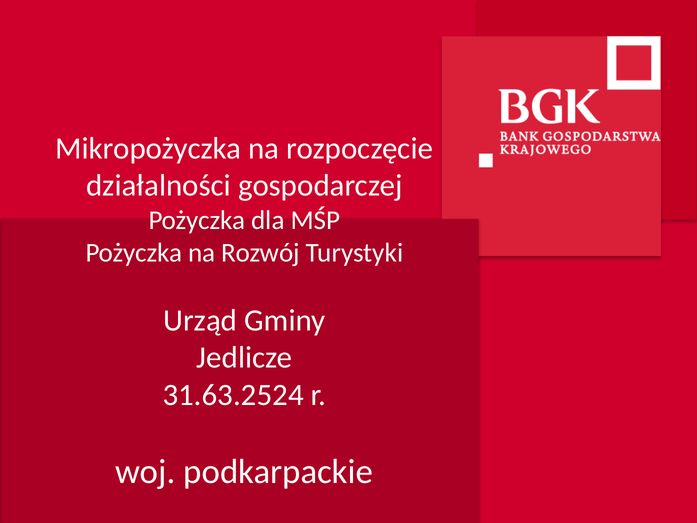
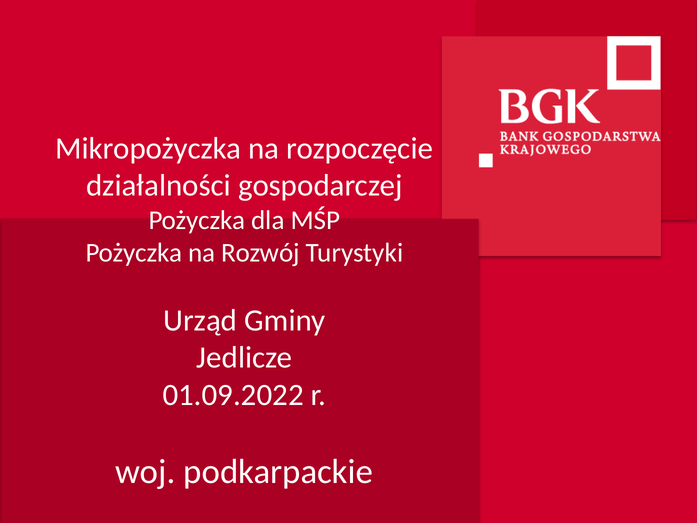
31.63.2524: 31.63.2524 -> 01.09.2022 (233, 395)
